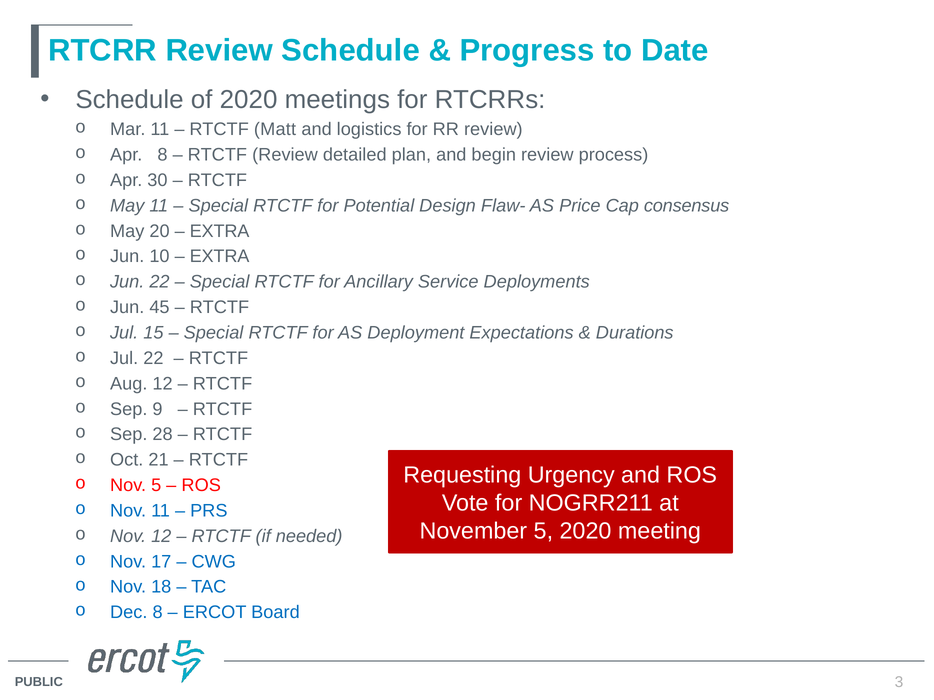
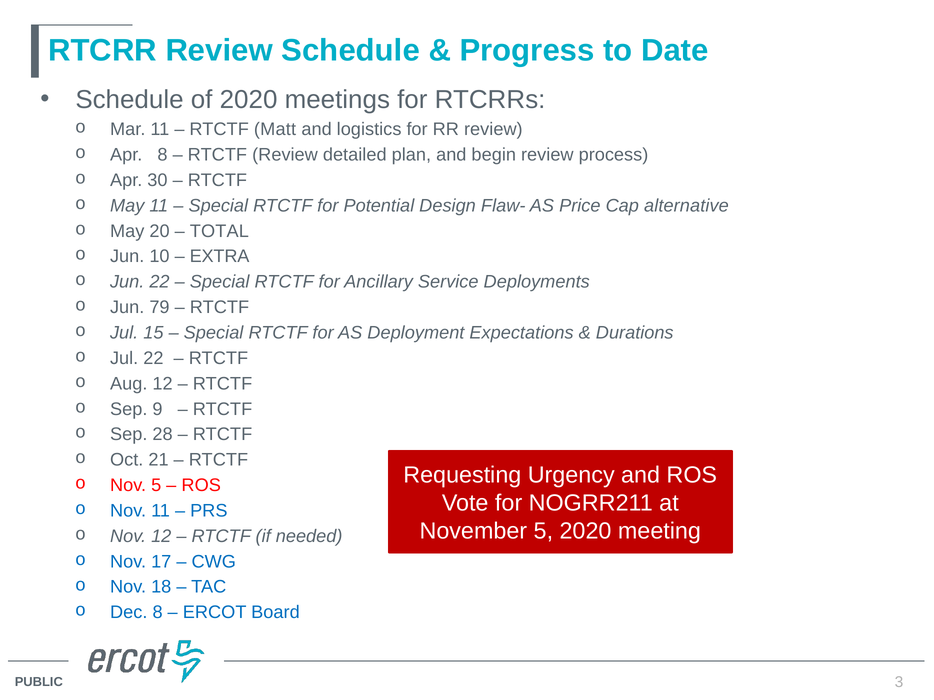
consensus: consensus -> alternative (686, 206)
EXTRA: EXTRA -> TOTAL (219, 231)
45: 45 -> 79 (159, 308)
